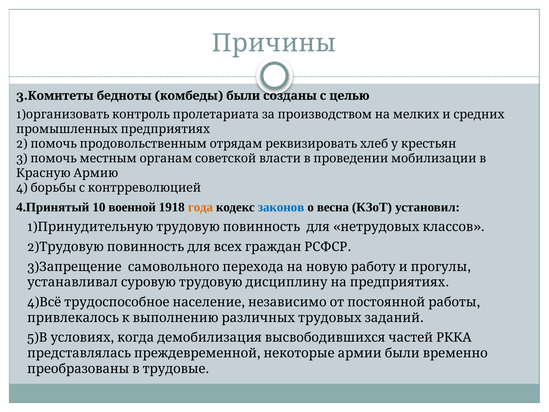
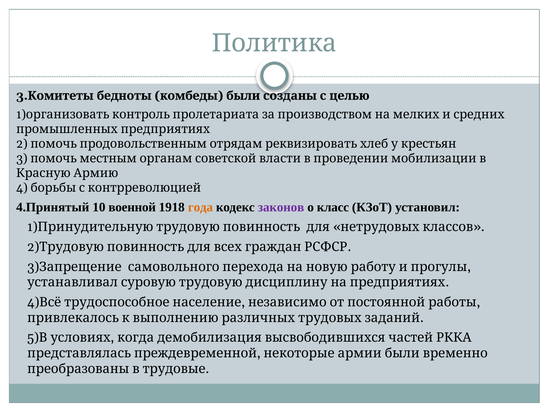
Причины: Причины -> Политика (274, 43)
законов colour: blue -> purple (281, 207)
весна: весна -> класс (333, 207)
